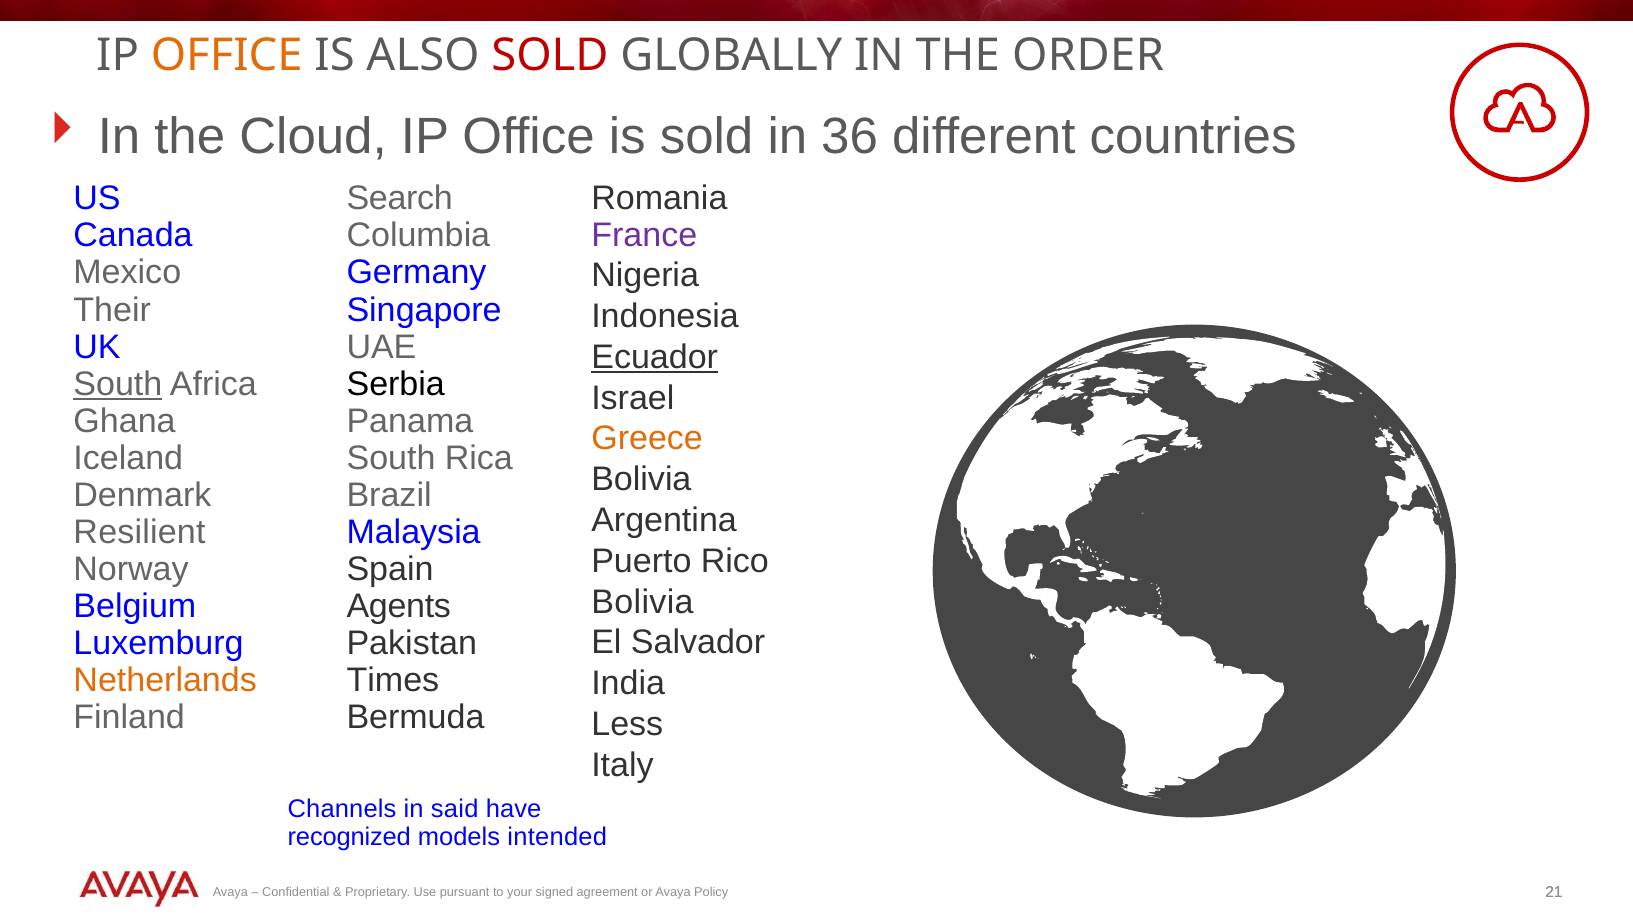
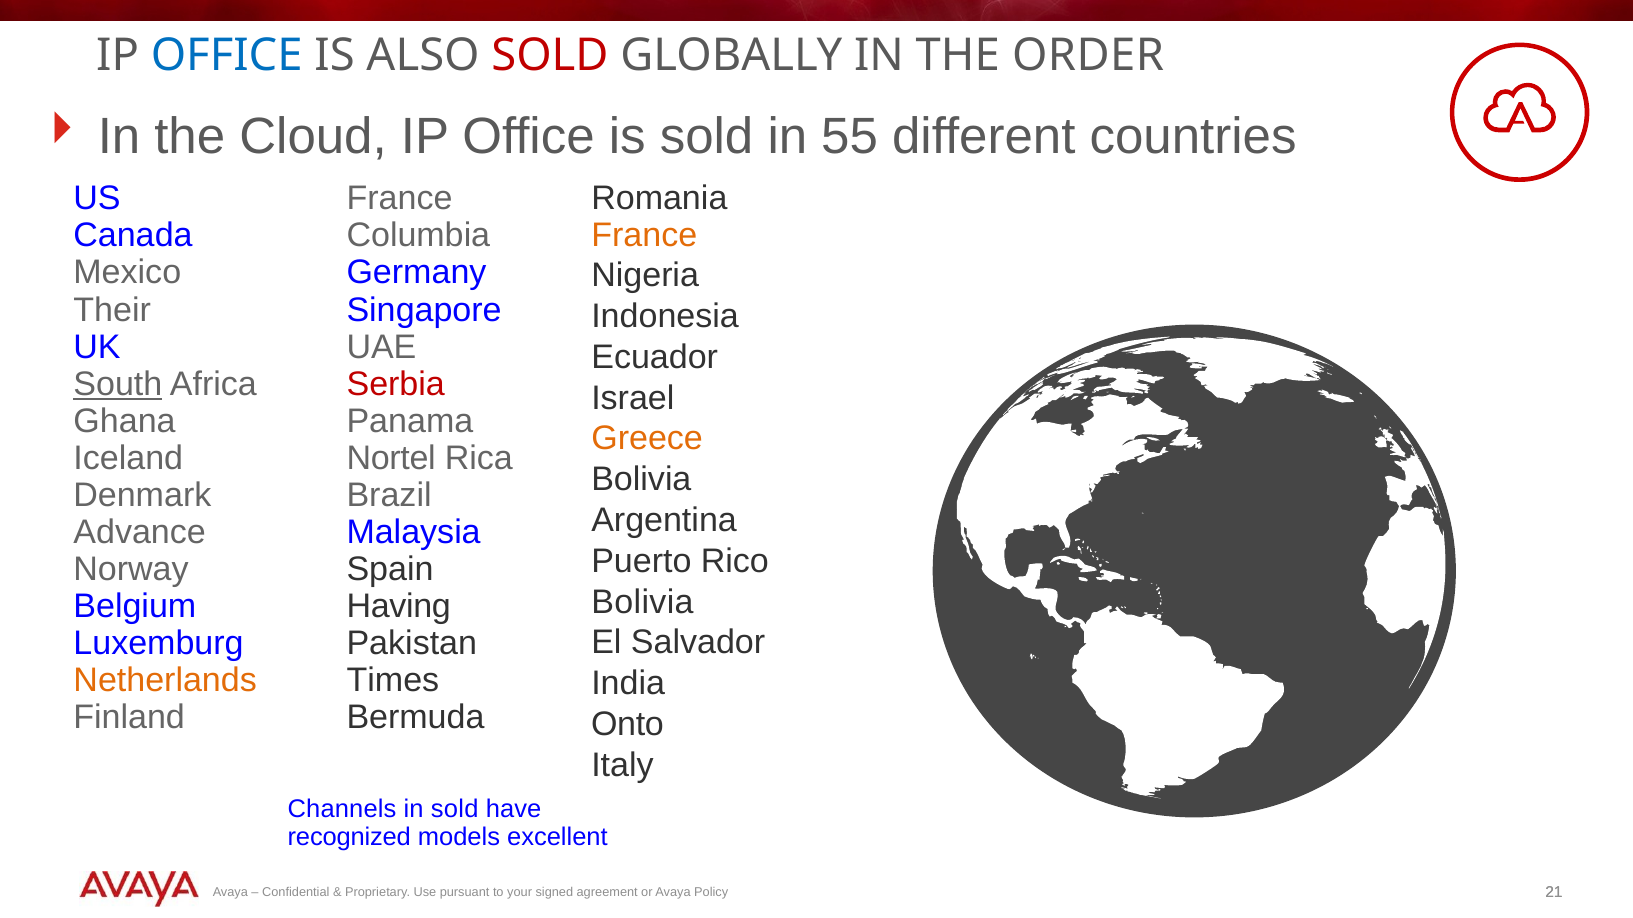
OFFICE colour: orange -> blue (227, 55)
36: 36 -> 55 (850, 137)
Search: Search -> France (400, 199)
France colour: purple -> orange (644, 236)
Ecuador underline: present -> none (655, 357)
Serbia colour: black -> red (396, 384)
South: South -> Nortel (391, 458)
Resilient: Resilient -> Advance (140, 533)
Agents: Agents -> Having (399, 607)
Less: Less -> Onto (627, 725)
in said: said -> sold (455, 810)
intended: intended -> excellent (557, 837)
